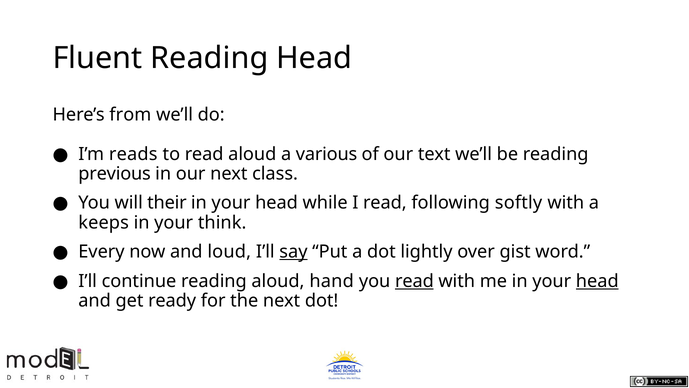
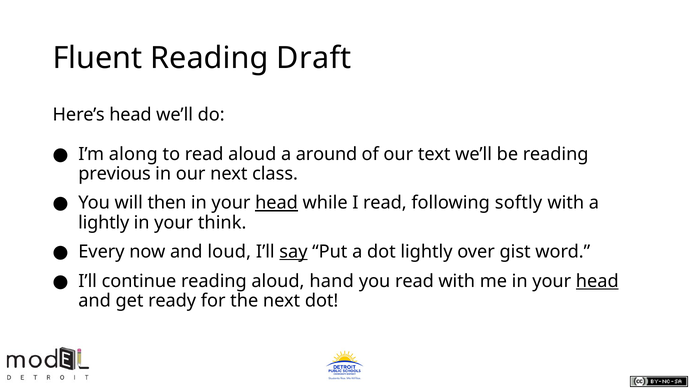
Reading Head: Head -> Draft (314, 58)
Here’s from: from -> head (130, 115)
reads: reads -> along (133, 154)
various: various -> around (327, 154)
their: their -> then (167, 203)
head underline: none -> present (277, 203)
keeps: keeps -> lightly (104, 222)
read underline: present -> none (414, 281)
